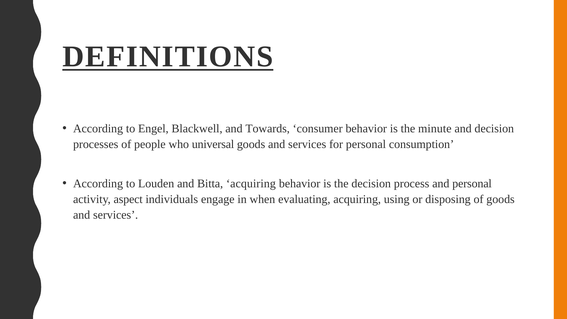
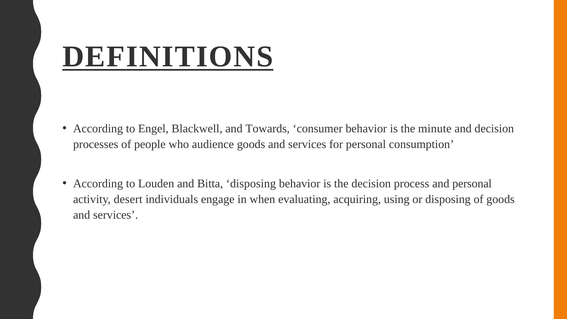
universal: universal -> audience (213, 144)
Bitta acquiring: acquiring -> disposing (251, 184)
aspect: aspect -> desert (128, 199)
